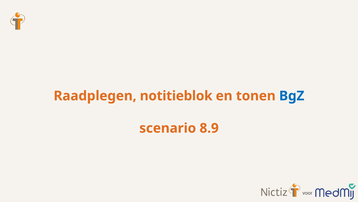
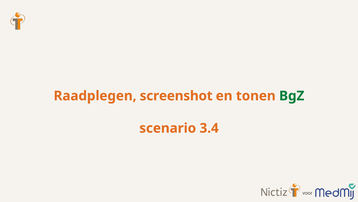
notitieblok: notitieblok -> screenshot (176, 96)
BgZ colour: blue -> green (292, 96)
8.9: 8.9 -> 3.4 (209, 128)
